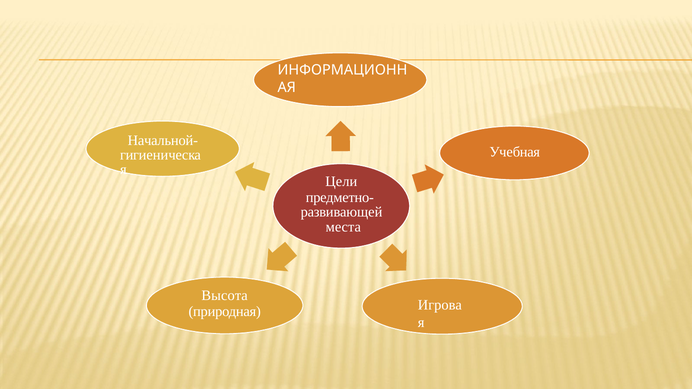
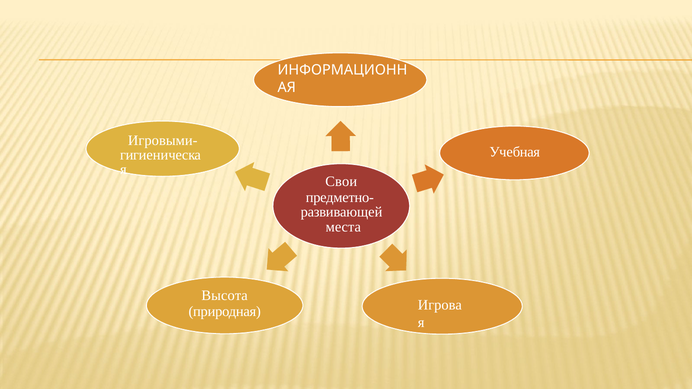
Начальной-: Начальной- -> Игровыми- (163, 140)
Цели: Цели -> Свои (341, 182)
